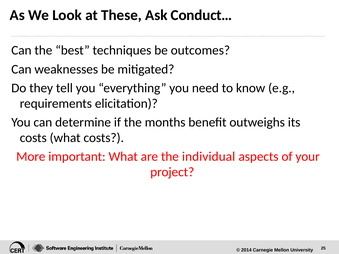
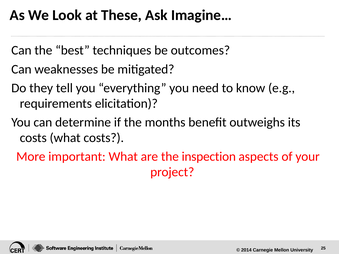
Conduct…: Conduct… -> Imagine… (201, 15)
individual: individual -> inspection (209, 157)
